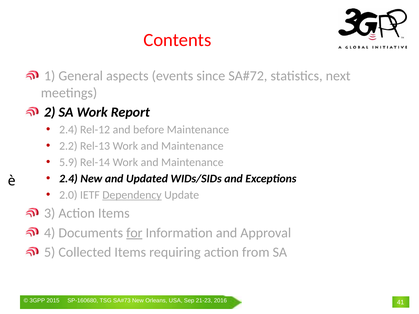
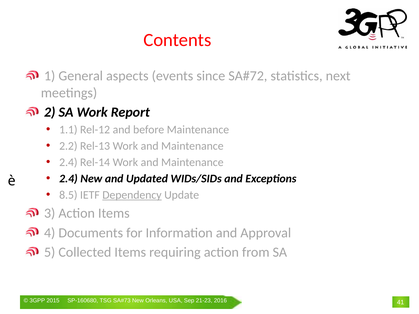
2.4: 2.4 -> 1.1 (68, 130)
5.9: 5.9 -> 2.4 (68, 162)
2.0: 2.0 -> 8.5 (68, 195)
for underline: present -> none (134, 233)
